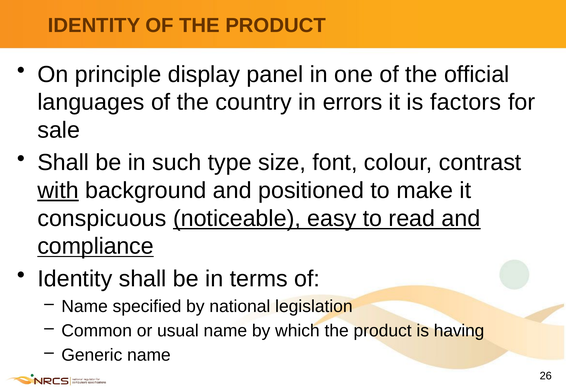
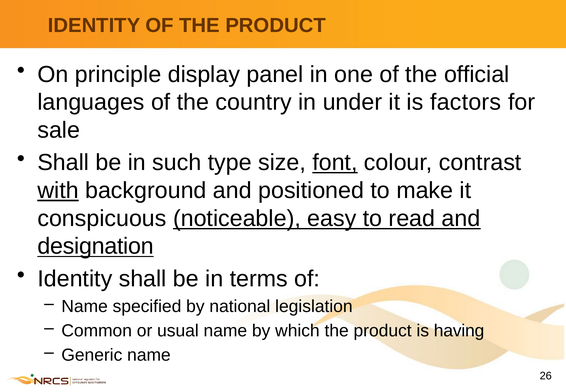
errors: errors -> under (352, 102)
font underline: none -> present (335, 163)
compliance: compliance -> designation (96, 246)
